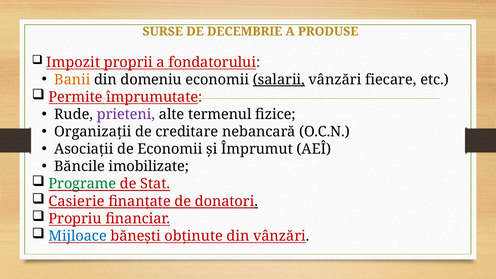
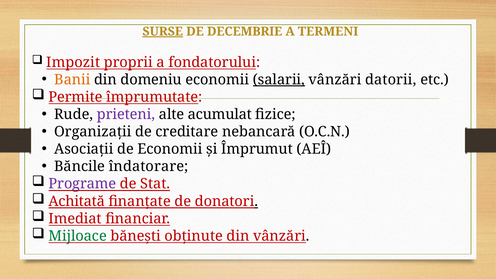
SURSE underline: none -> present (163, 31)
PRODUSE: PRODUSE -> TERMENI (328, 31)
fiecare: fiecare -> datorii (391, 80)
termenul: termenul -> acumulat (220, 114)
imobilizate: imobilizate -> îndatorare (149, 167)
Programe colour: green -> purple (82, 184)
Casierie: Casierie -> Achitată (77, 201)
Propriu: Propriu -> Imediat (75, 219)
Mijloace colour: blue -> green (78, 236)
